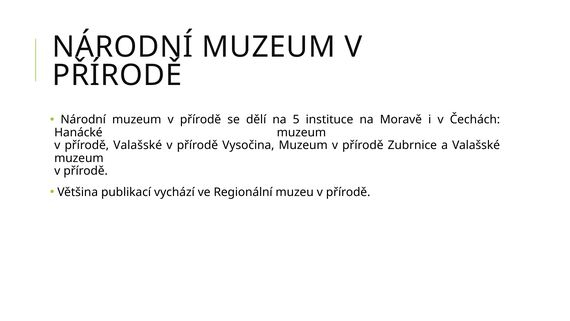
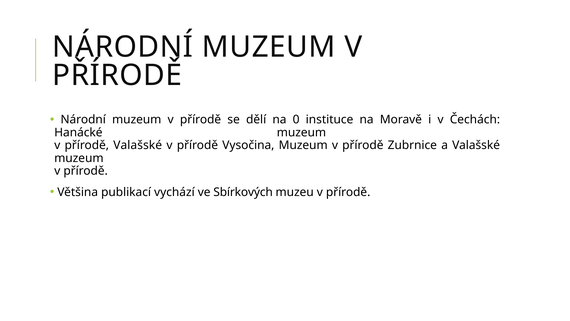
5: 5 -> 0 (296, 120)
Regionální: Regionální -> Sbírkových (243, 192)
